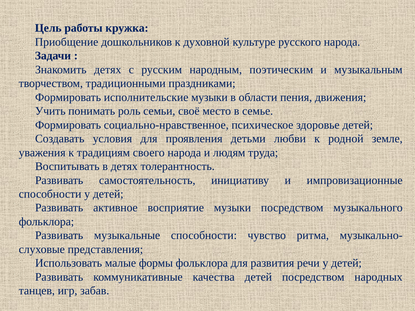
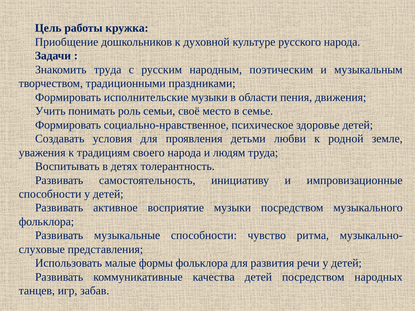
Знакомить детях: детях -> труда (108, 70)
